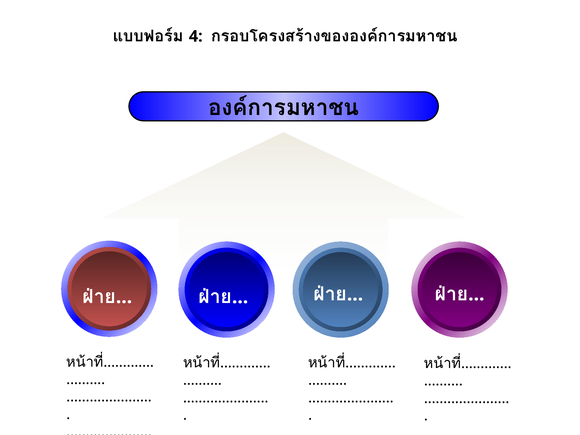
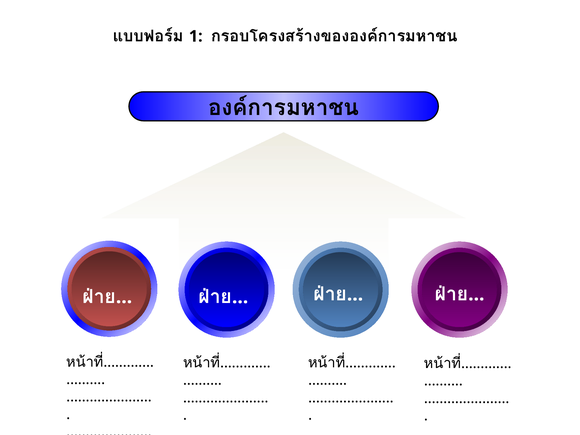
4: 4 -> 1 (196, 36)
